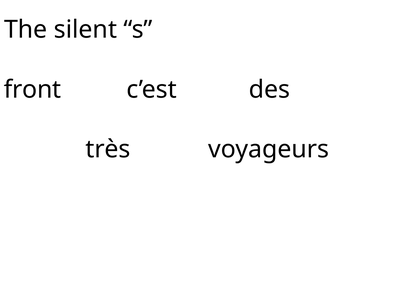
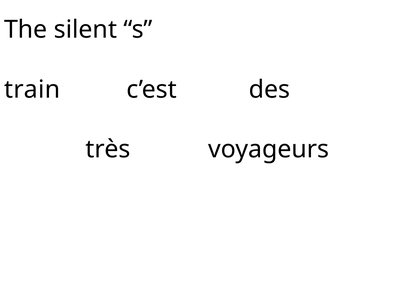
front: front -> train (32, 90)
